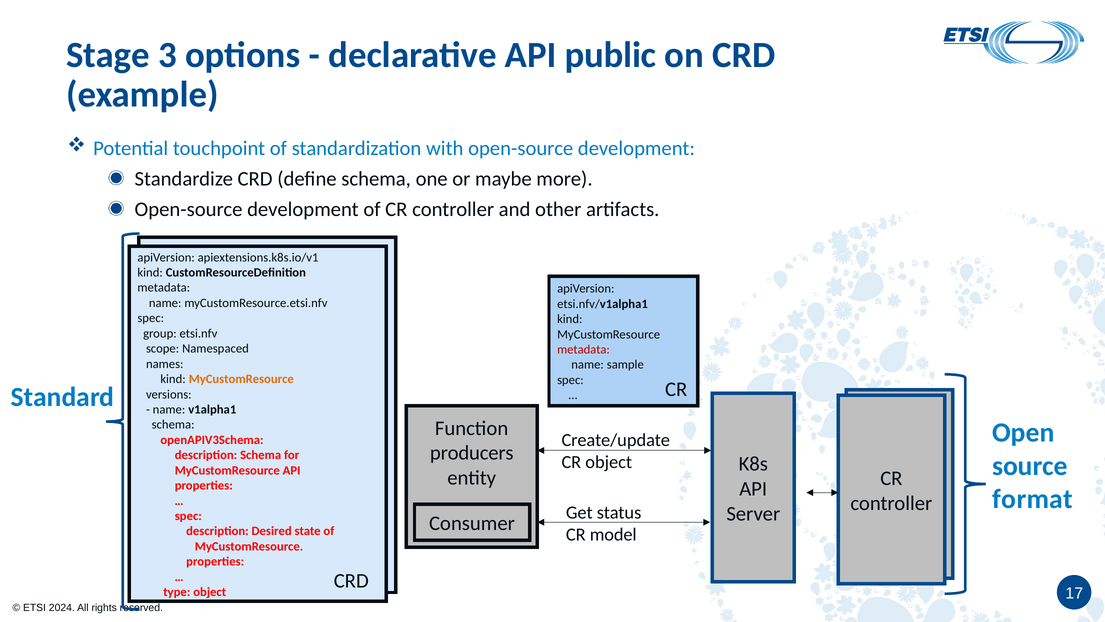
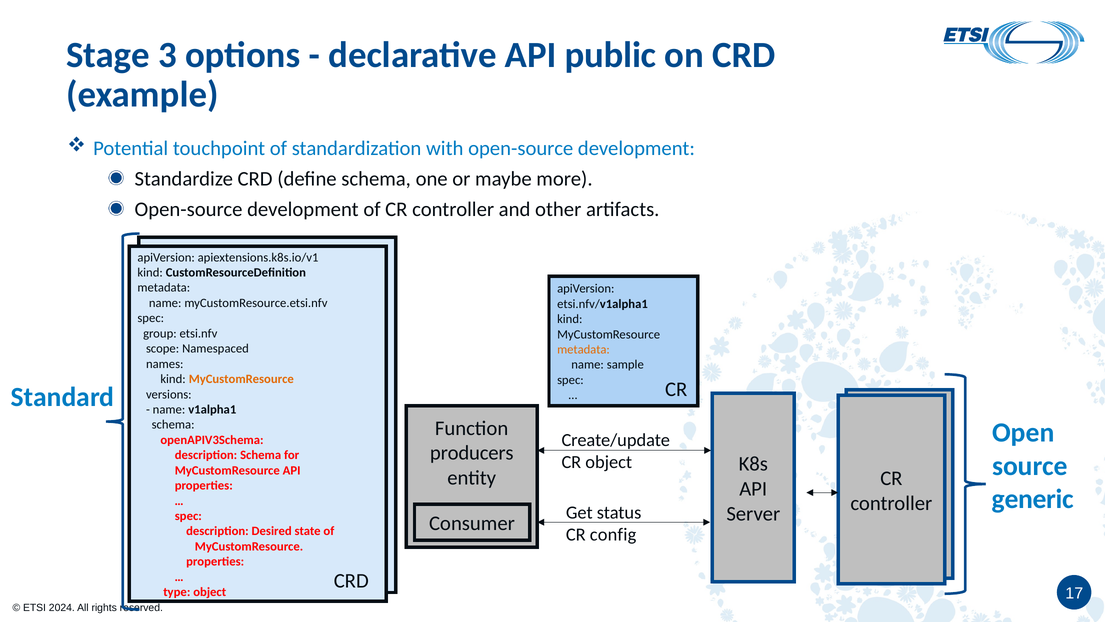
metadata colour: red -> orange (583, 349)
format: format -> generic (1033, 499)
model: model -> config (613, 534)
